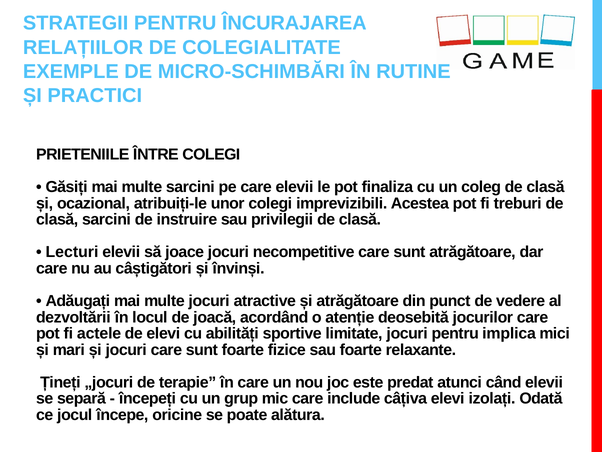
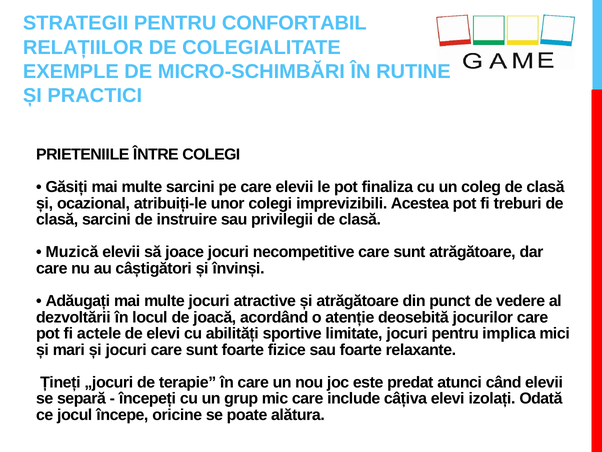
ÎNCURAJAREA: ÎNCURAJAREA -> CONFORTABIL (294, 23)
Lecturi: Lecturi -> Muzică (72, 252)
